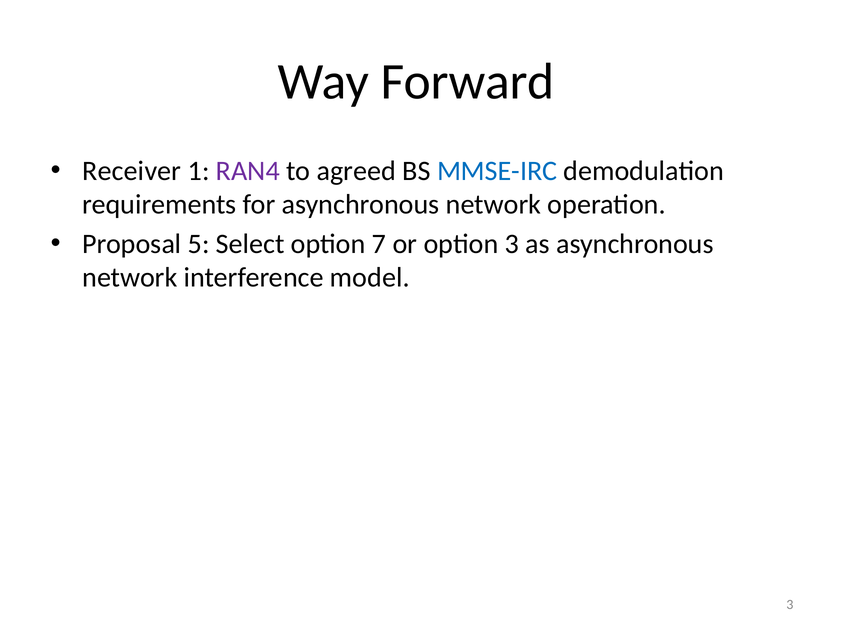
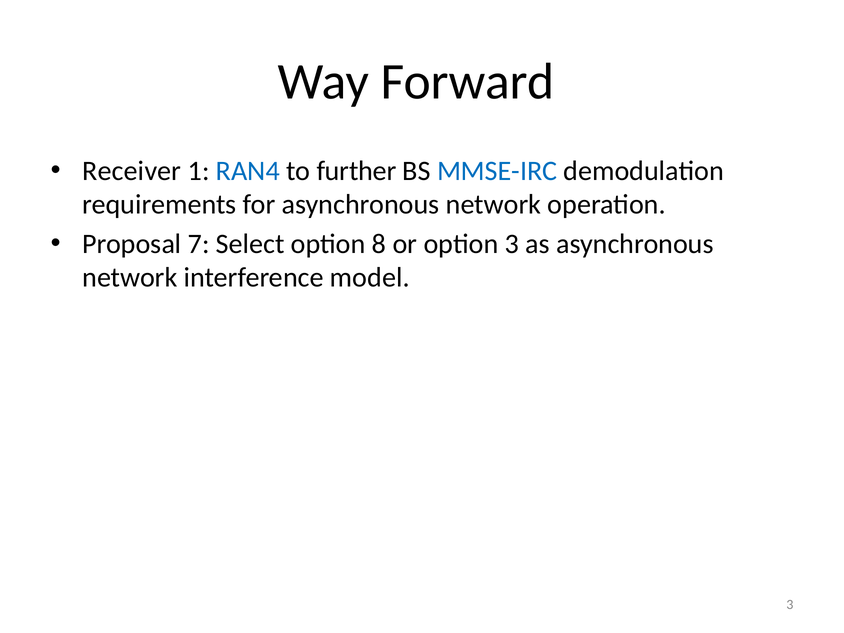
RAN4 colour: purple -> blue (248, 171)
agreed: agreed -> further (356, 171)
5: 5 -> 7 (199, 244)
7: 7 -> 8 (379, 244)
